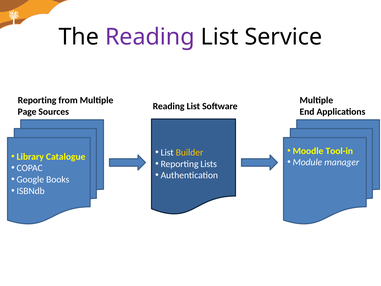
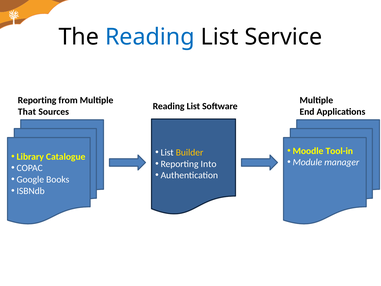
Reading colour: purple -> blue (150, 37)
Page: Page -> That (27, 112)
Lists: Lists -> Into (209, 164)
